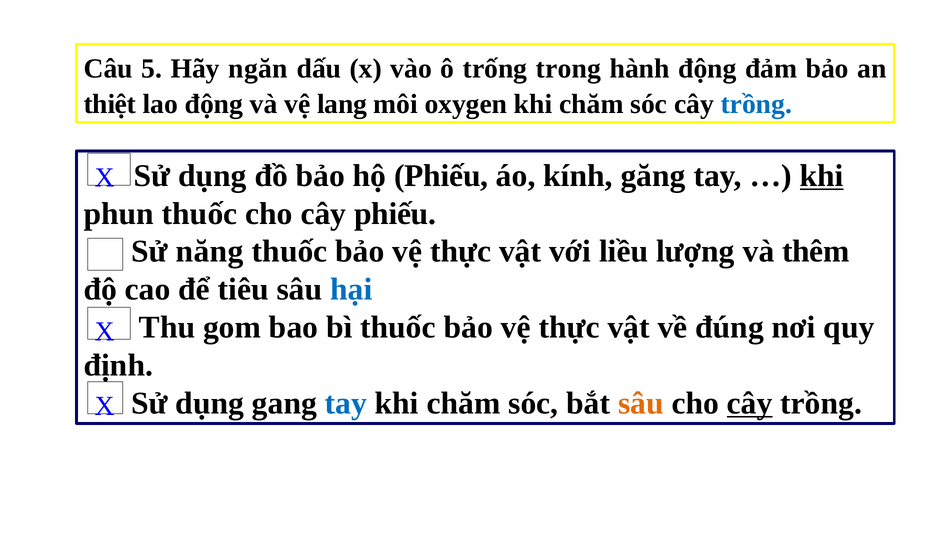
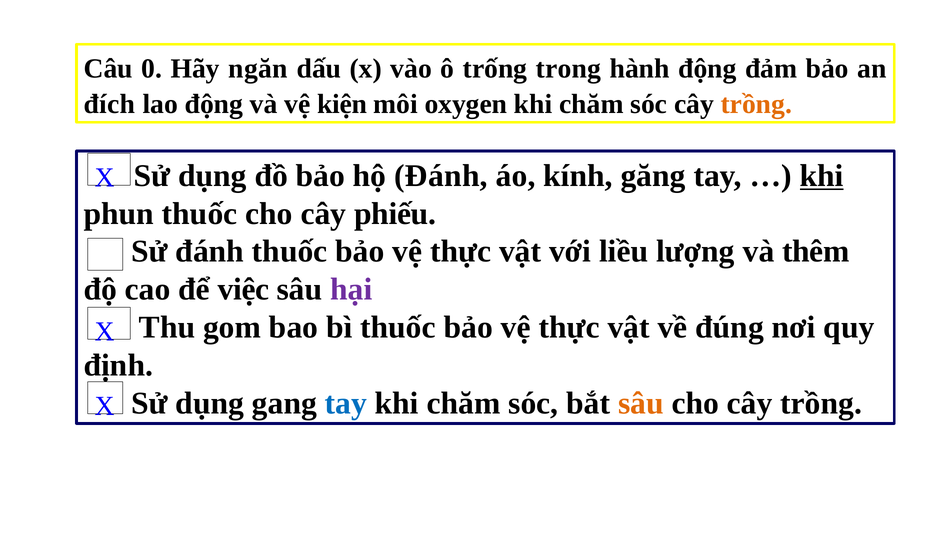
5: 5 -> 0 (152, 69)
thiệt: thiệt -> đích (110, 104)
lang: lang -> kiện (342, 104)
trồng colour: blue -> orange (756, 104)
hộ Phiếu: Phiếu -> Đánh (441, 176)
Sử năng: năng -> đánh (210, 252)
tiêu: tiêu -> việc (243, 290)
hại colour: blue -> purple (351, 290)
cây underline: present -> none (750, 403)
